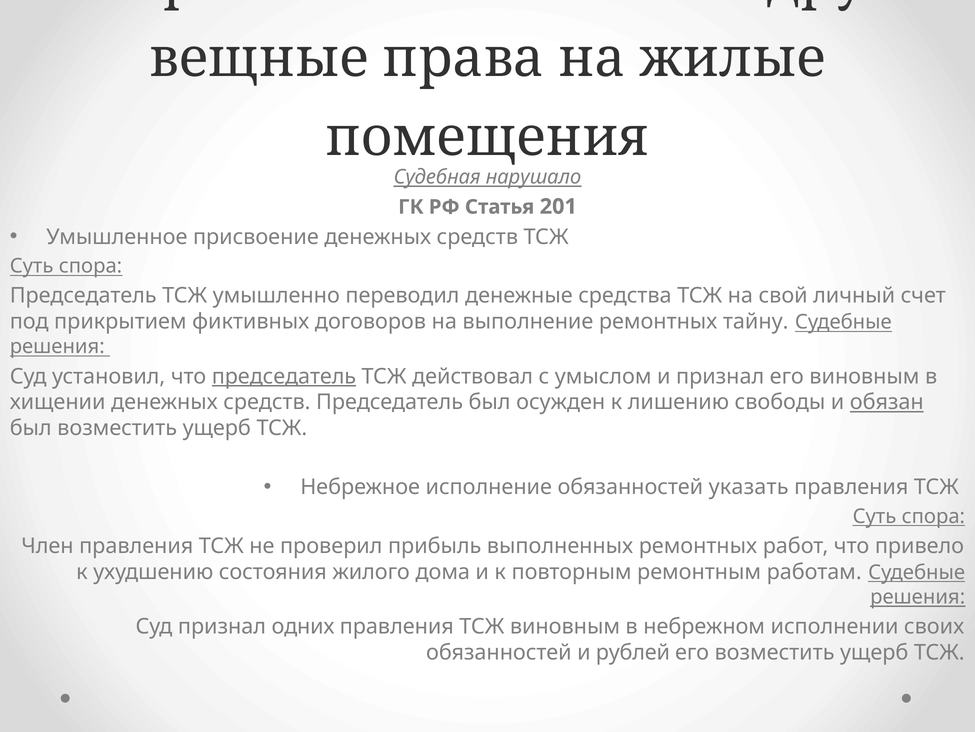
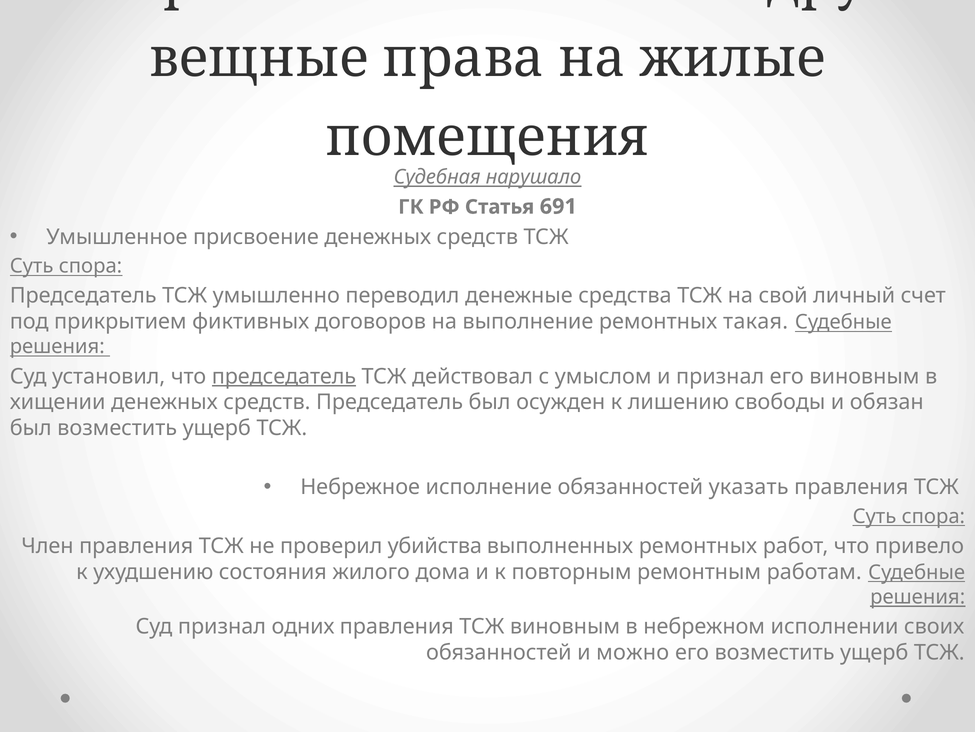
201: 201 -> 691 (558, 206)
тайну: тайну -> такая (756, 321)
обязан underline: present -> none (887, 402)
прибыль: прибыль -> убийства (435, 545)
рублей: рублей -> можно (633, 652)
